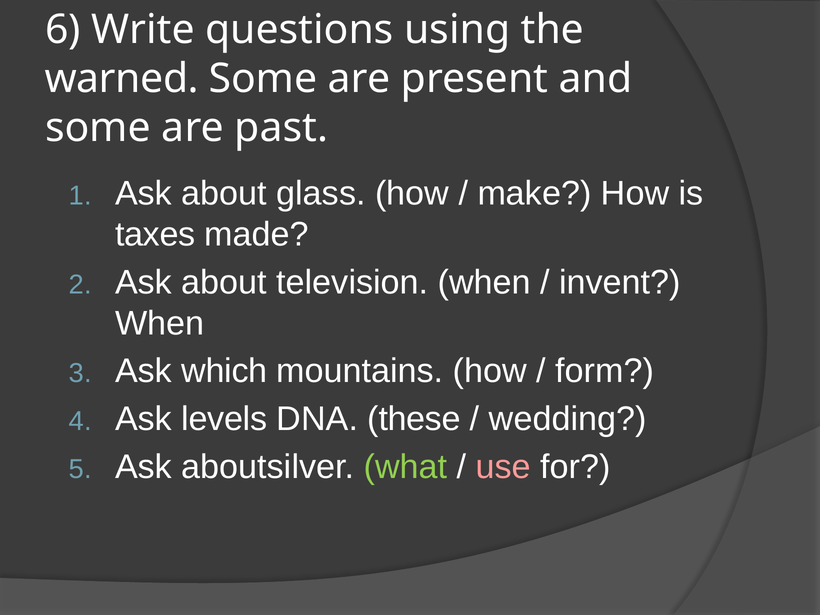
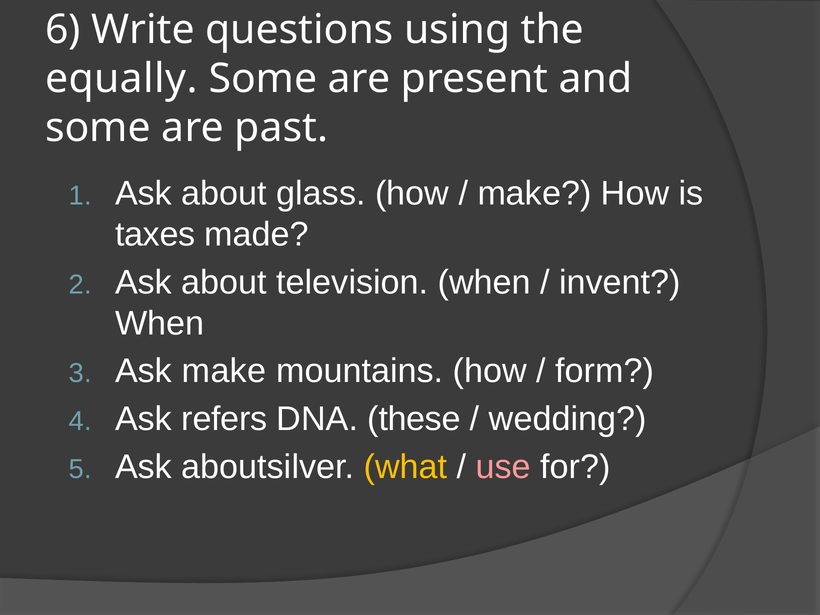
warned: warned -> equally (121, 79)
Ask which: which -> make (224, 371)
levels: levels -> refers (224, 419)
what colour: light green -> yellow (405, 467)
